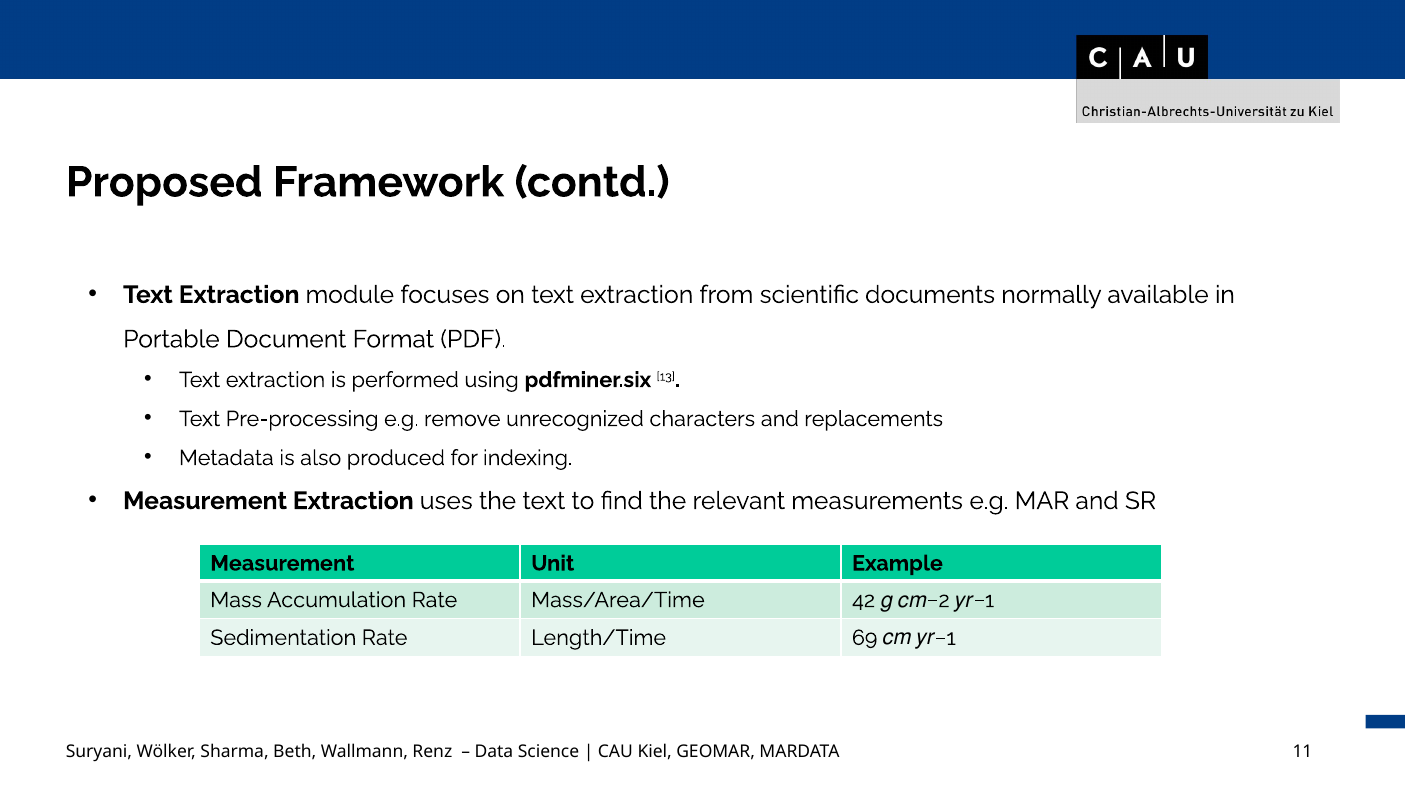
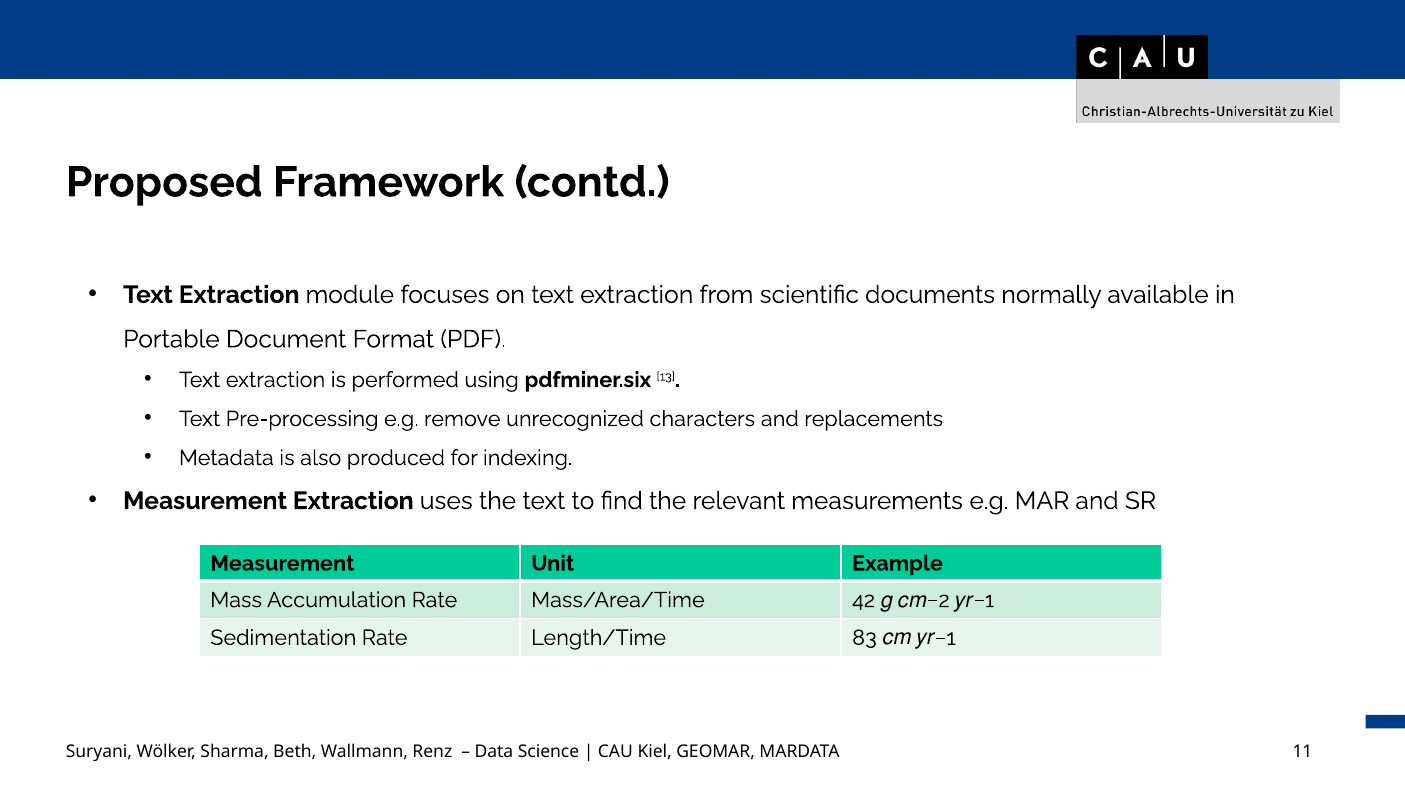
69: 69 -> 83 (864, 638)
